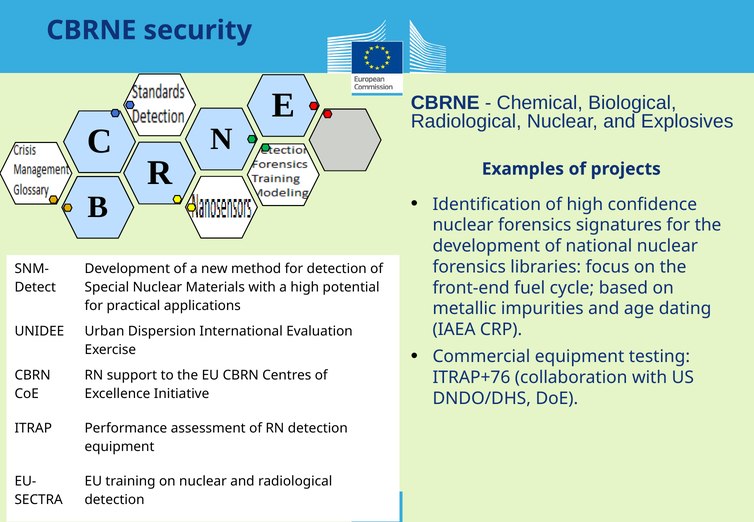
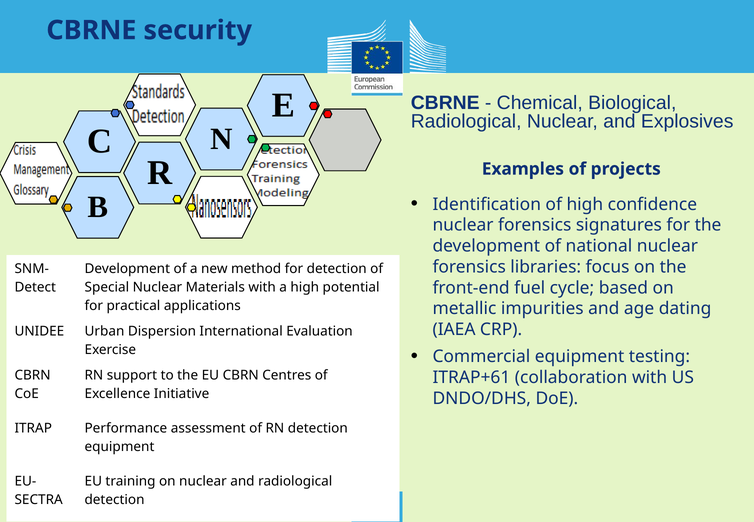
ITRAP+76: ITRAP+76 -> ITRAP+61 (471, 377)
